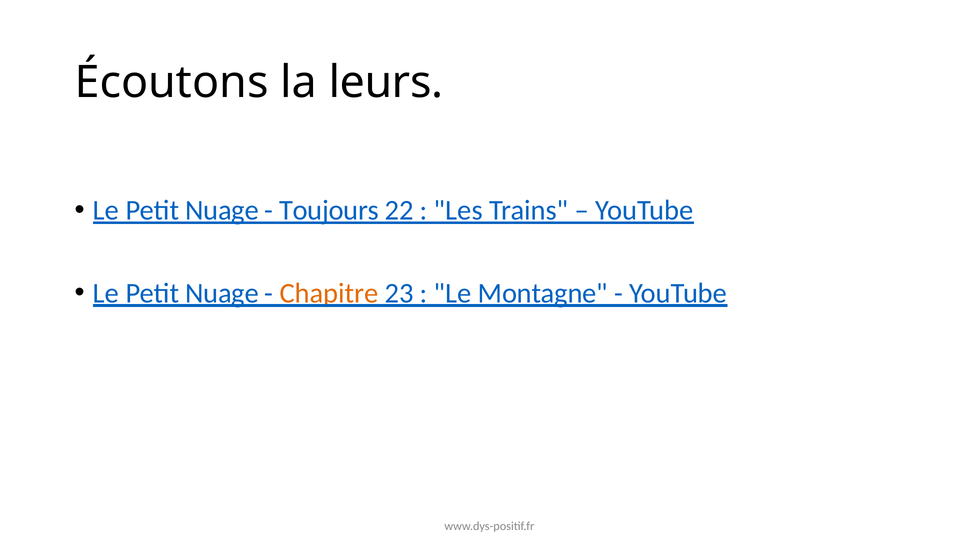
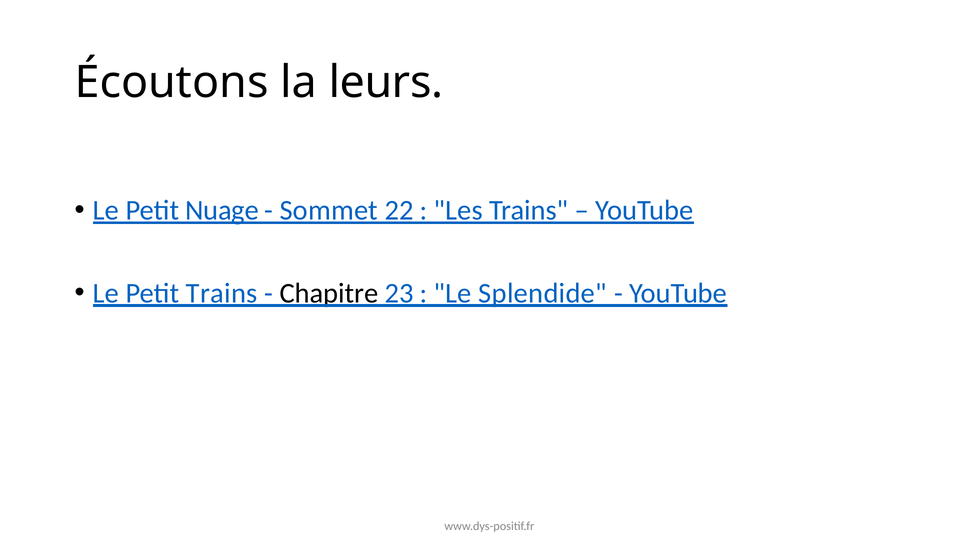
Toujours: Toujours -> Sommet (329, 210)
Nuage: Nuage -> Trains (222, 293)
Chapitre colour: orange -> black (329, 293)
Montagne: Montagne -> Splendide (543, 293)
